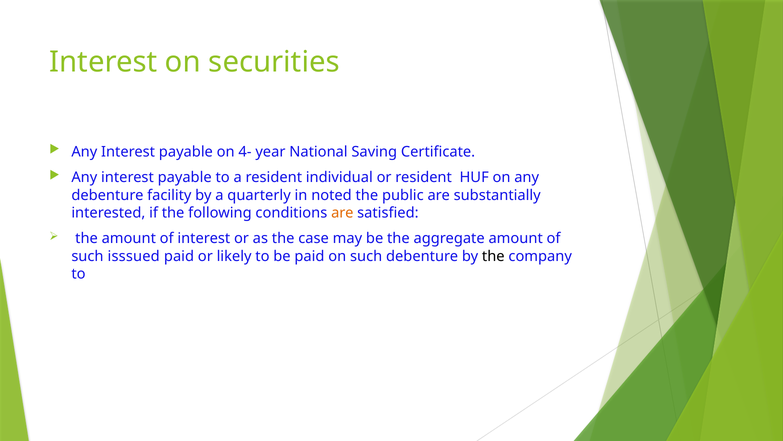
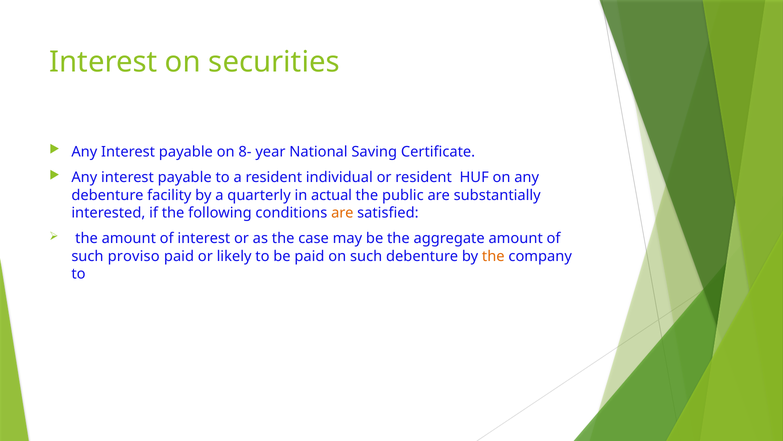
4-: 4- -> 8- (245, 152)
noted: noted -> actual (332, 195)
isssued: isssued -> proviso (134, 256)
the colour: black -> orange (493, 256)
